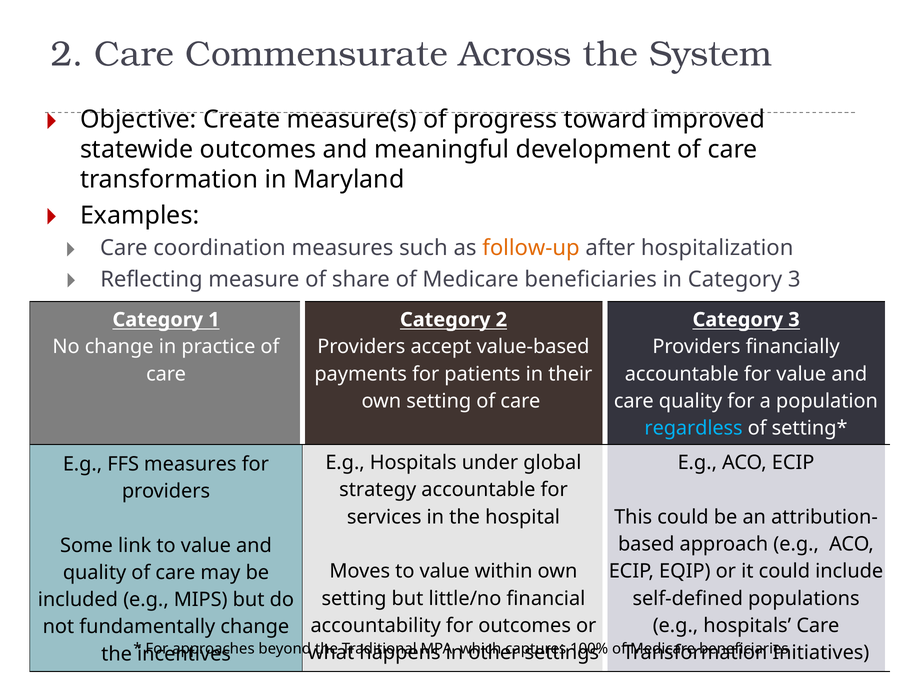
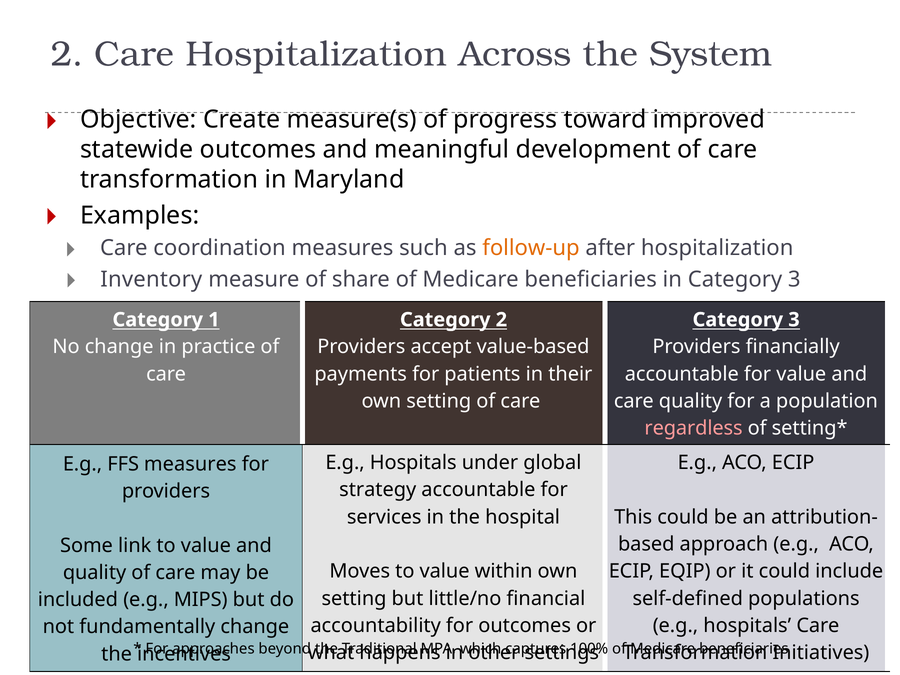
Care Commensurate: Commensurate -> Hospitalization (316, 54)
Reflecting: Reflecting -> Inventory (151, 279)
regardless colour: light blue -> pink (694, 428)
